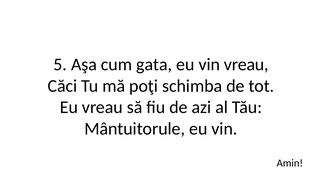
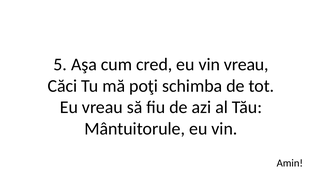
gata: gata -> cred (154, 64)
